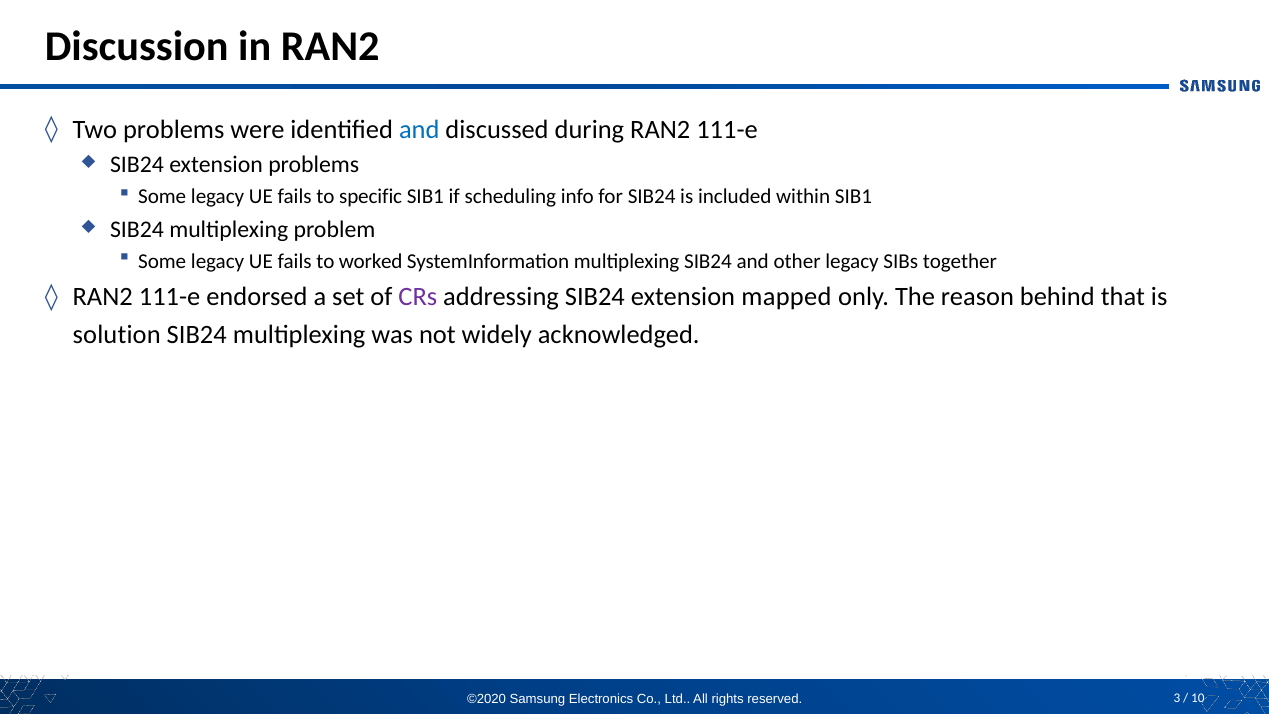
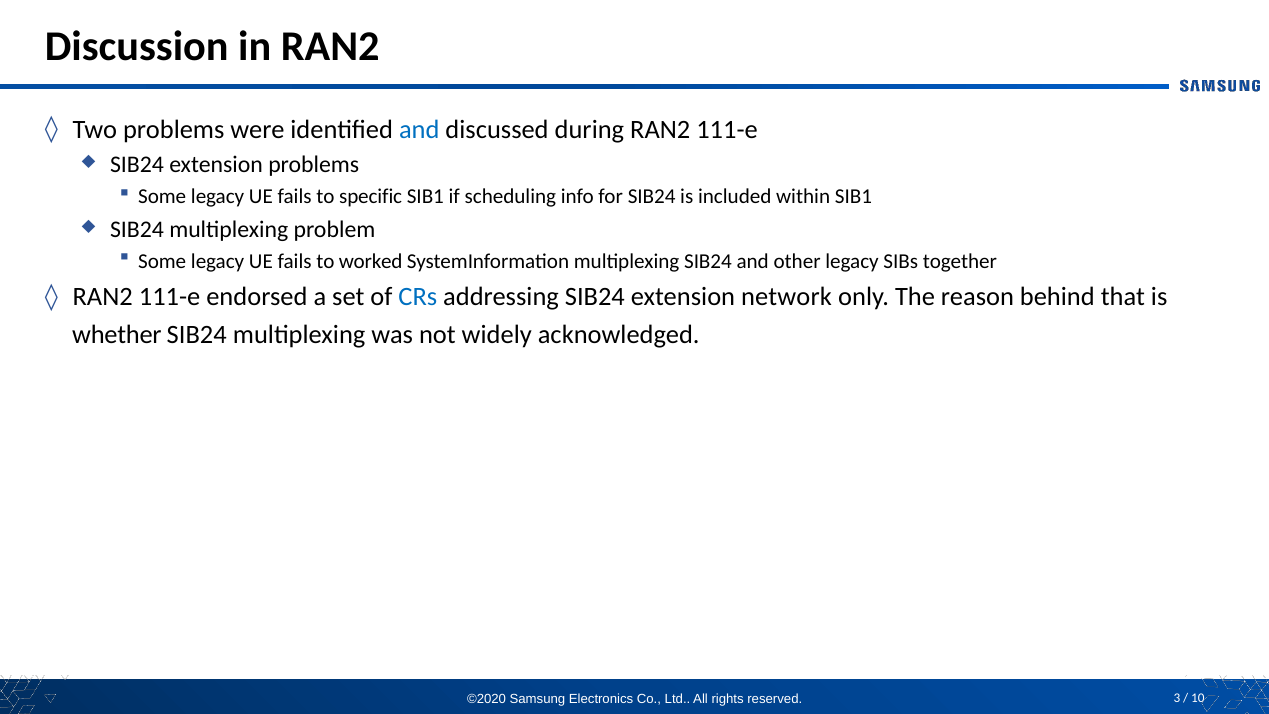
CRs colour: purple -> blue (418, 297)
mapped: mapped -> network (786, 297)
solution: solution -> whether (117, 335)
